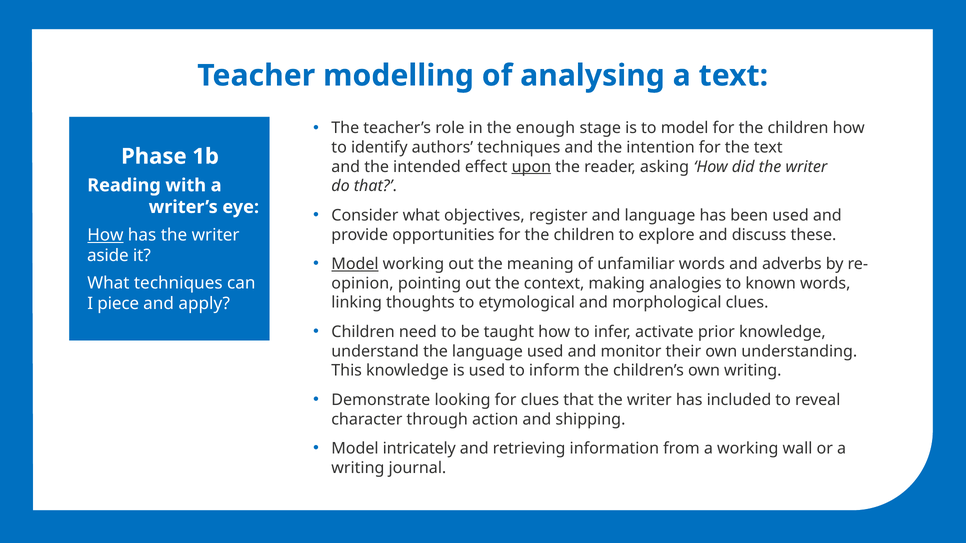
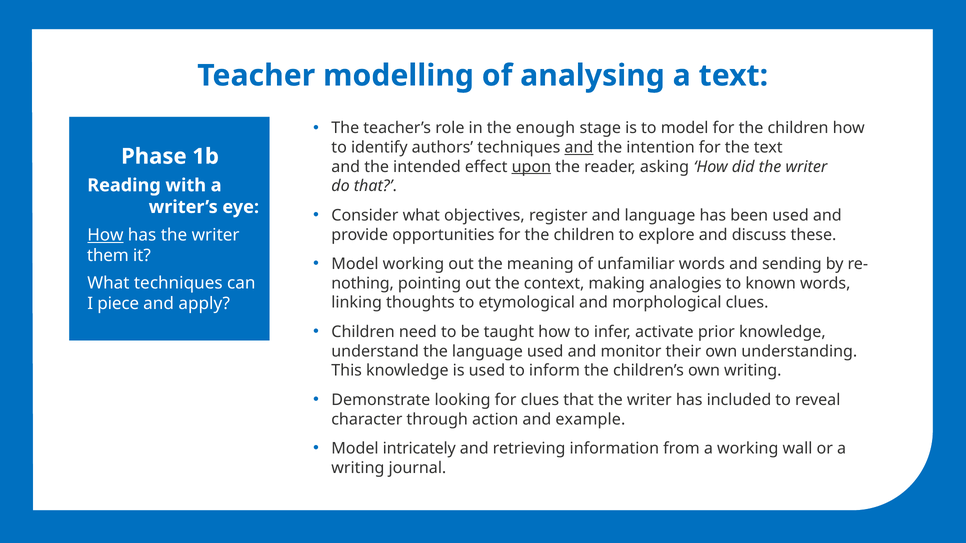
and underline: none -> present (579, 148)
aside: aside -> them (108, 256)
Model underline: present -> none (355, 264)
adverbs: adverbs -> sending (792, 264)
opinion: opinion -> nothing (363, 284)
shipping: shipping -> example (590, 420)
